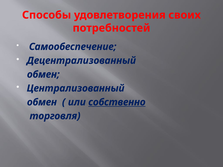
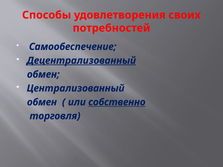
Децентрализованный underline: none -> present (81, 61)
